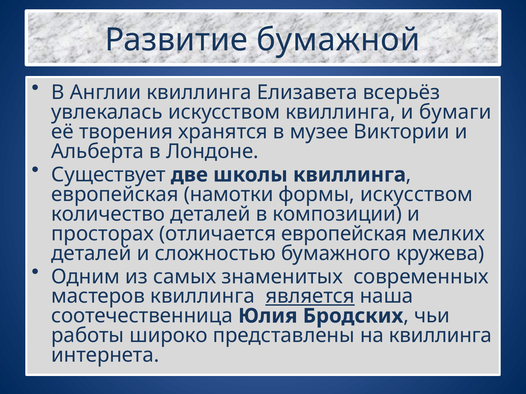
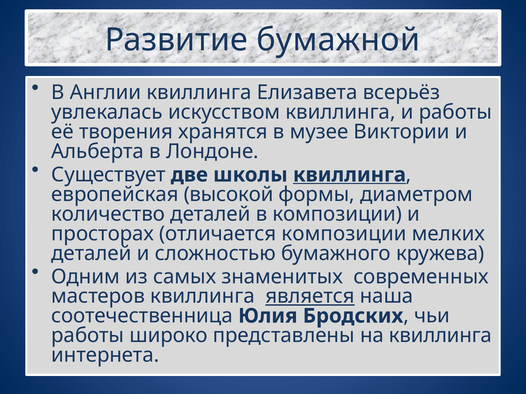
и бумаги: бумаги -> работы (455, 112)
квиллинга underline: none -> present (349, 175)
намотки: намотки -> высокой (229, 195)
формы искусством: искусством -> диаметром (416, 195)
отличается европейская: европейская -> композиции (344, 234)
